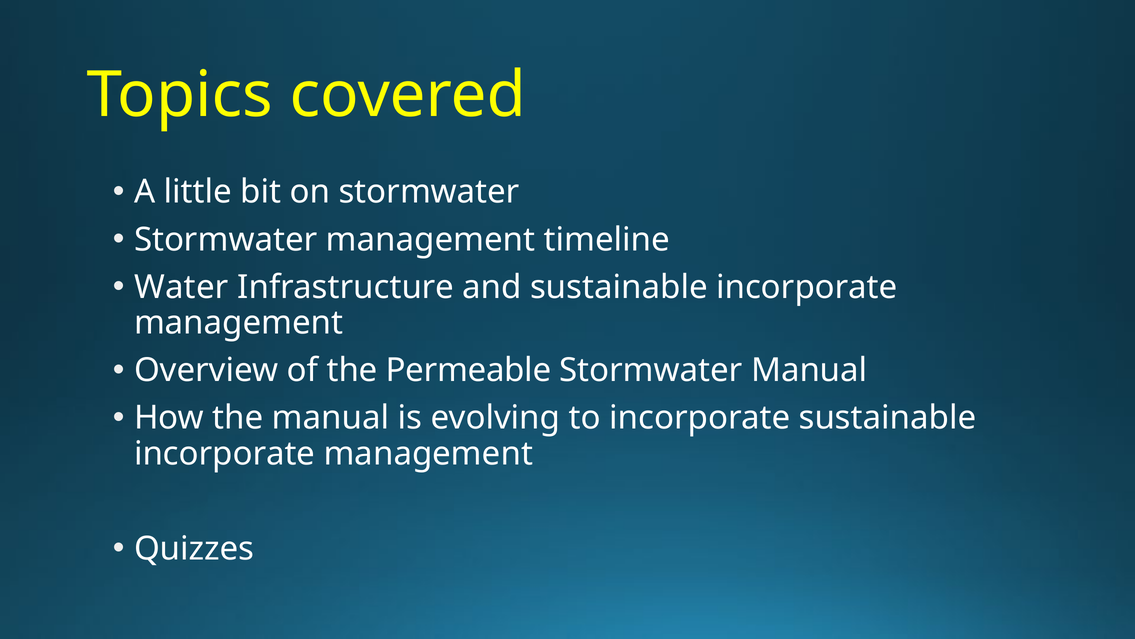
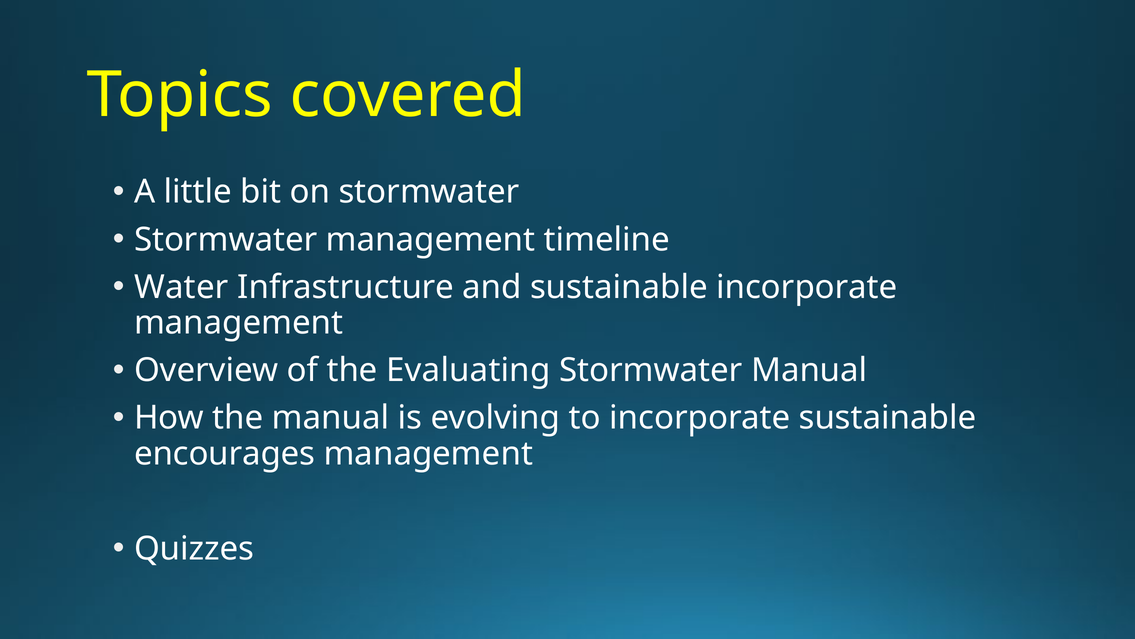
Permeable: Permeable -> Evaluating (468, 370)
incorporate: incorporate -> encourages (225, 453)
